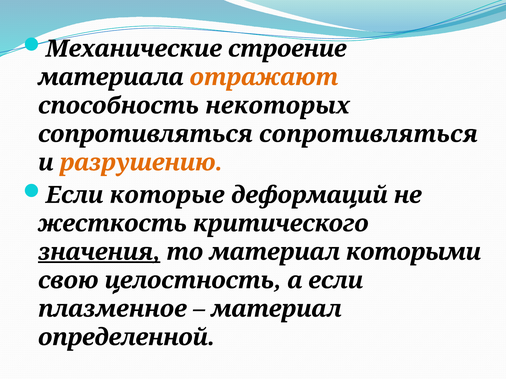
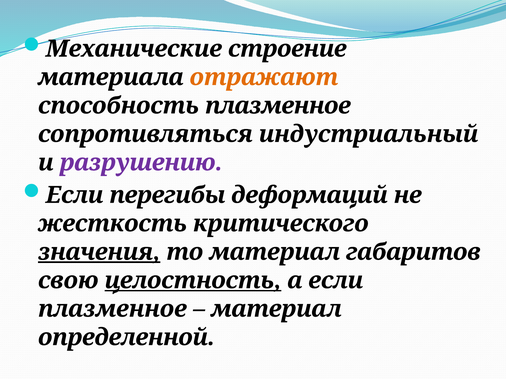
способность некоторых: некоторых -> плазменное (278, 106)
сопротивляться сопротивляться: сопротивляться -> индустриальный (369, 134)
разрушению colour: orange -> purple (141, 163)
которые: которые -> перегибы (167, 195)
которыми: которыми -> габаритов (413, 252)
целостность underline: none -> present (193, 281)
